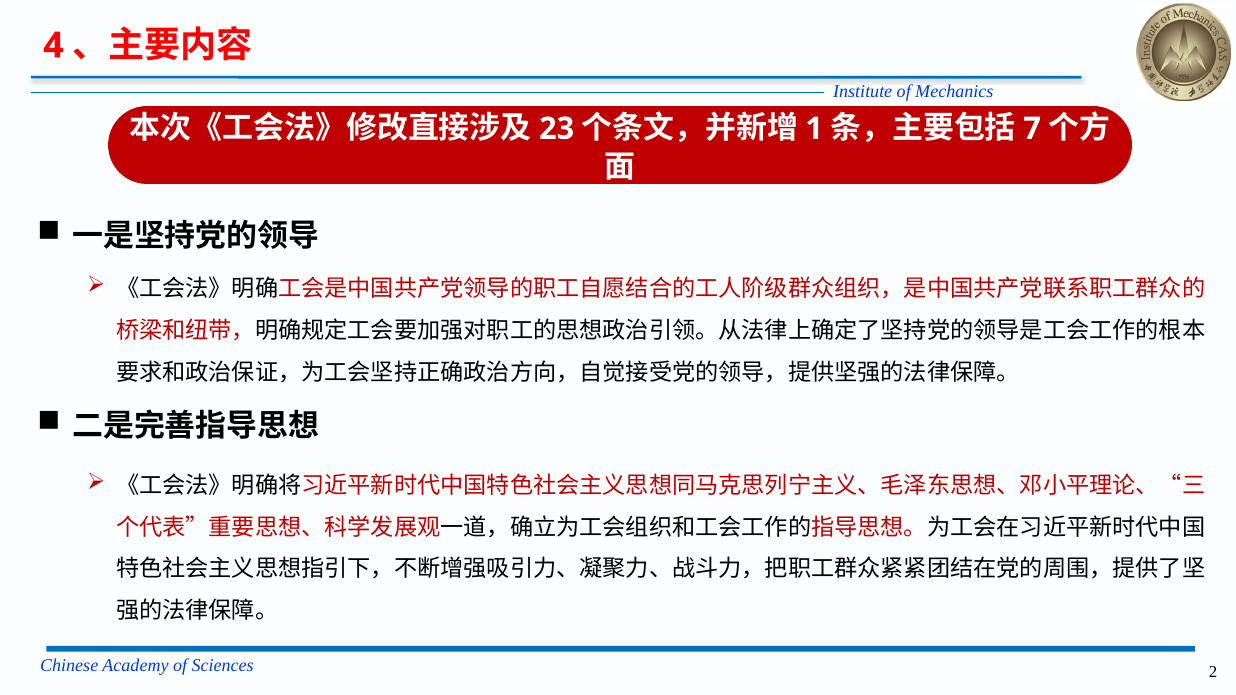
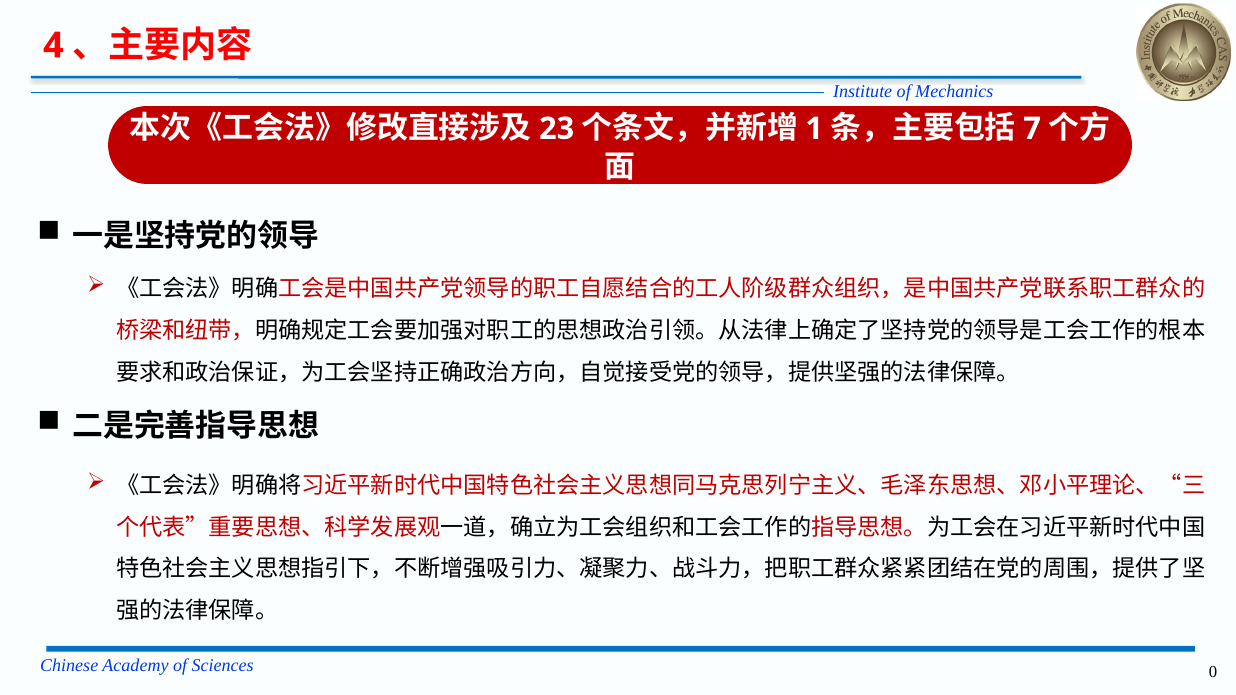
2: 2 -> 0 (1213, 673)
